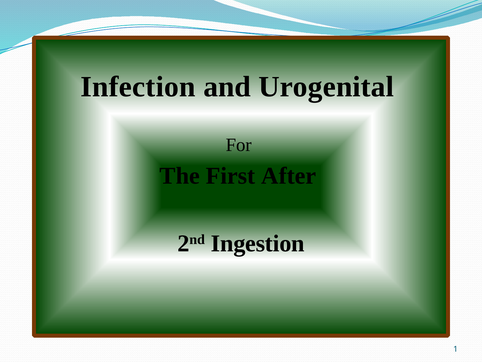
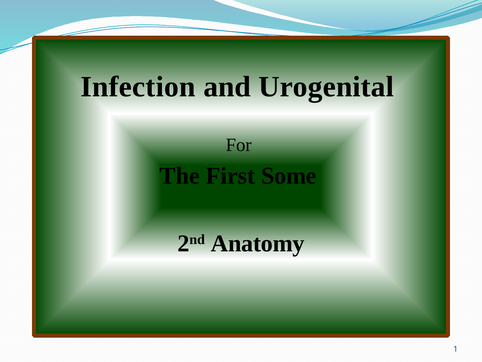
After: After -> Some (289, 176)
Ingestion: Ingestion -> Anatomy (258, 243)
